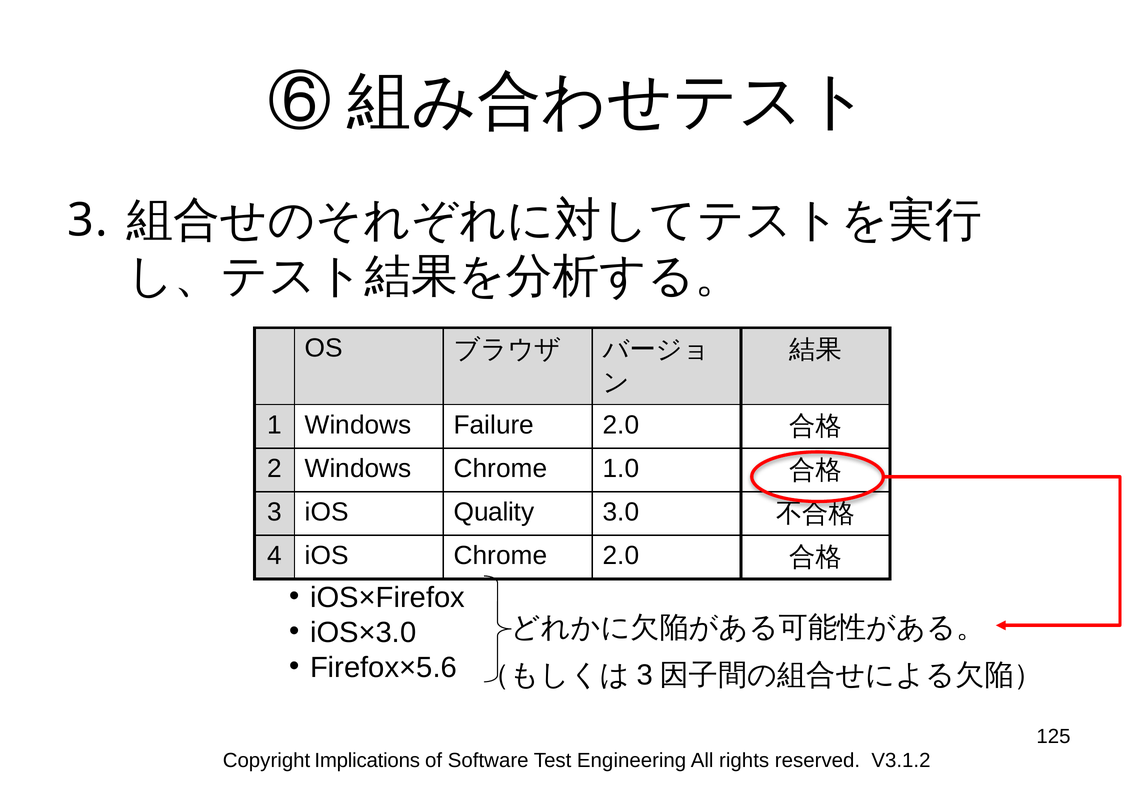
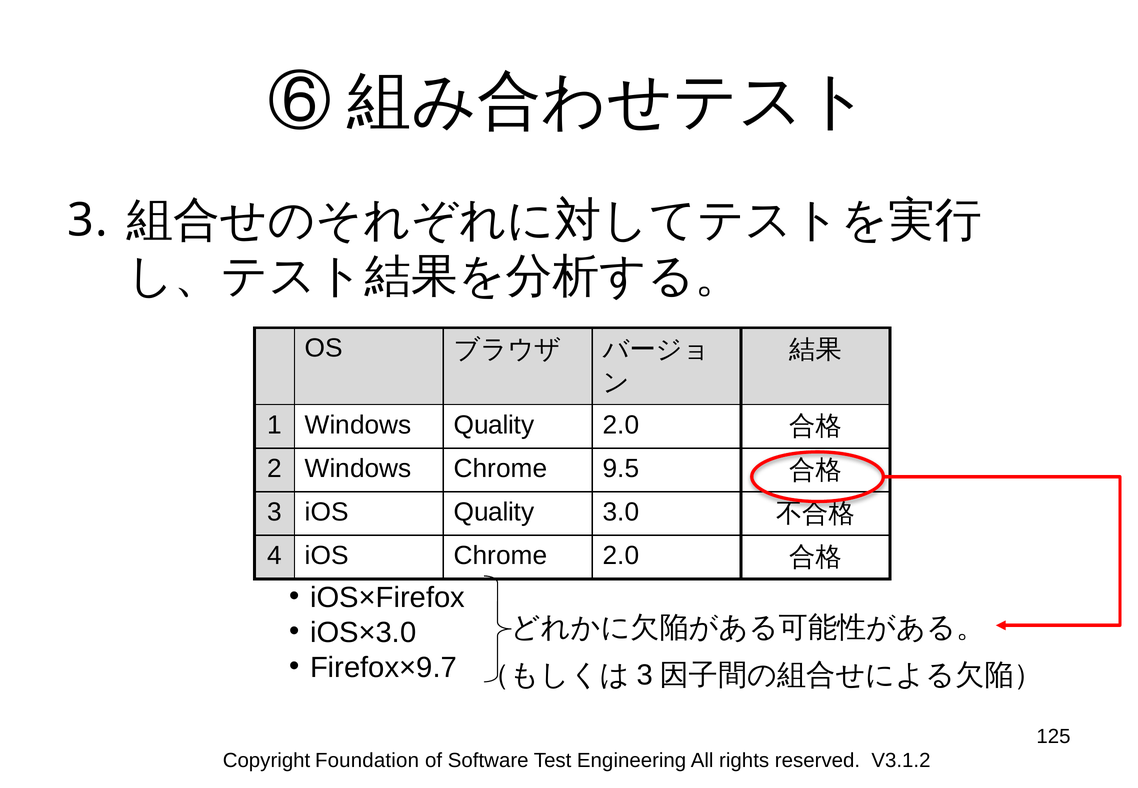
Windows Failure: Failure -> Quality (494, 425)
1.0: 1.0 -> 9.5 (621, 468)
Firefox×5.6: Firefox×5.6 -> Firefox×9.7 (383, 667)
Implications: Implications -> Foundation (367, 760)
